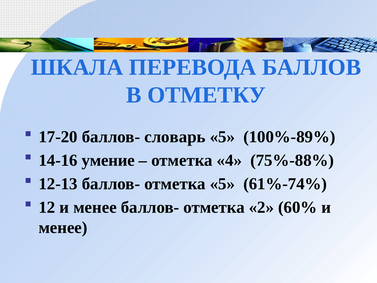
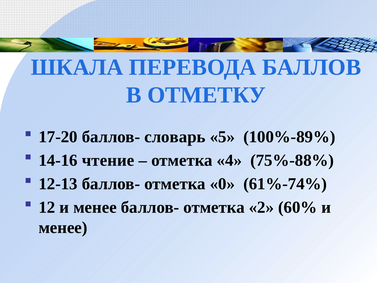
умение: умение -> чтение (108, 160)
отметка 5: 5 -> 0 (222, 184)
